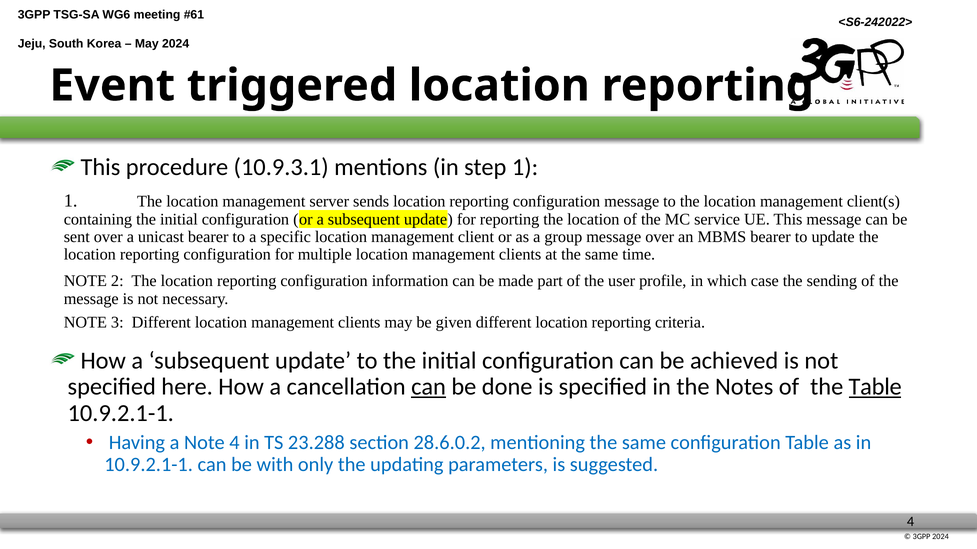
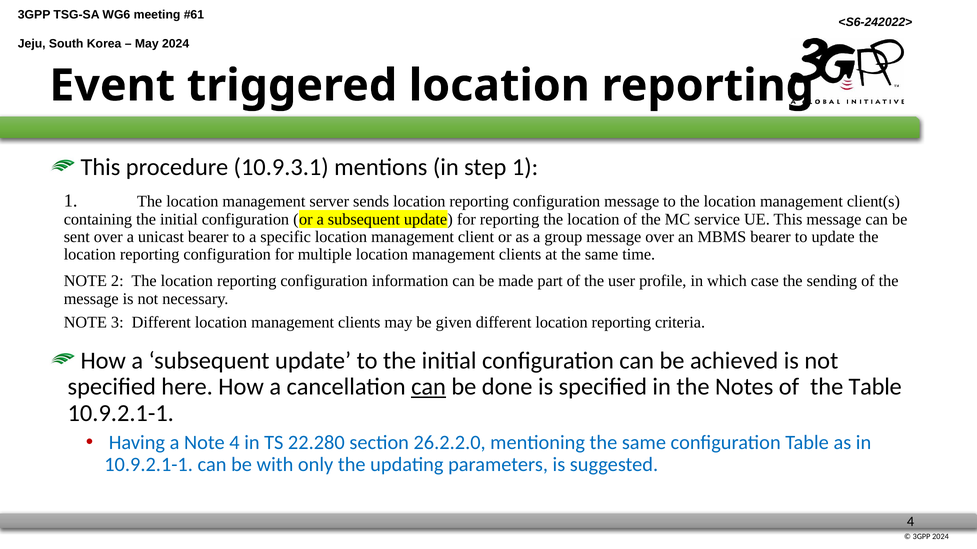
Table underline: present -> none (875, 387)
23.288: 23.288 -> 22.280 (316, 443)
28.6.0.2: 28.6.0.2 -> 26.2.2.0 (450, 443)
